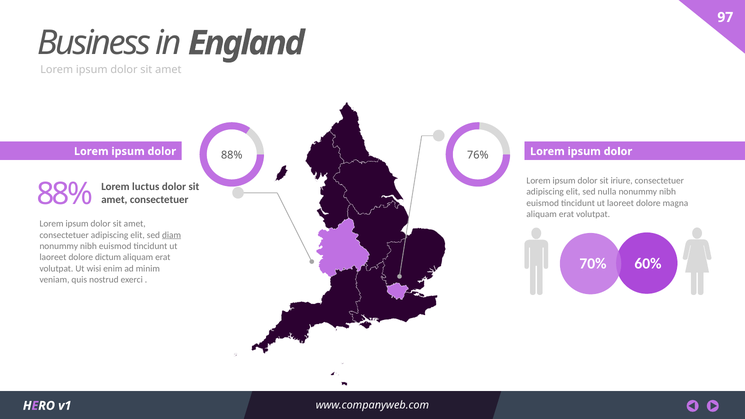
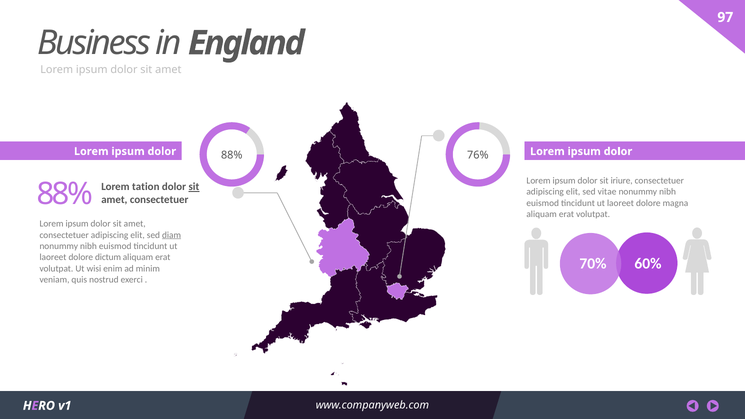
luctus: luctus -> tation (146, 187)
sit underline: none -> present (194, 187)
nulla: nulla -> vitae (607, 192)
